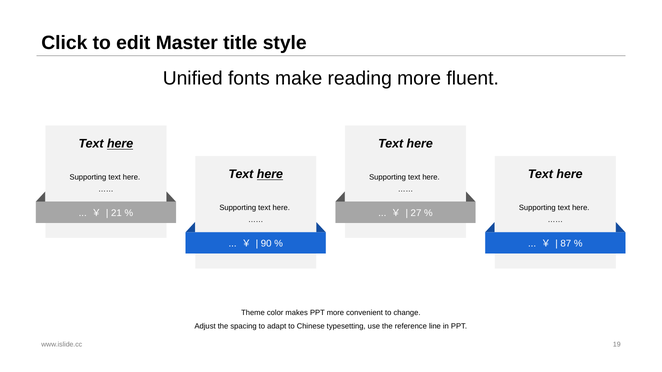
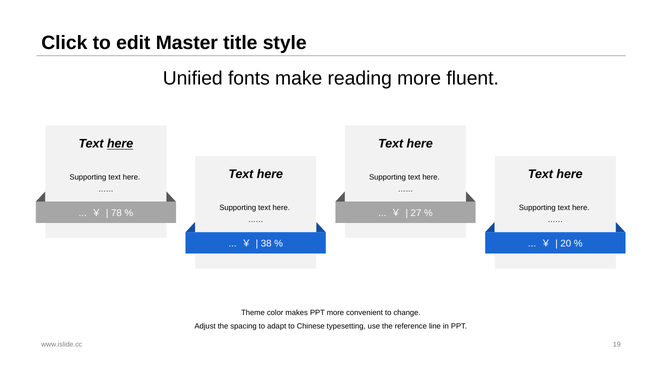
here underline: present -> none (270, 175)
21: 21 -> 78 (116, 213)
90: 90 -> 38 (266, 244)
87: 87 -> 20 (566, 244)
